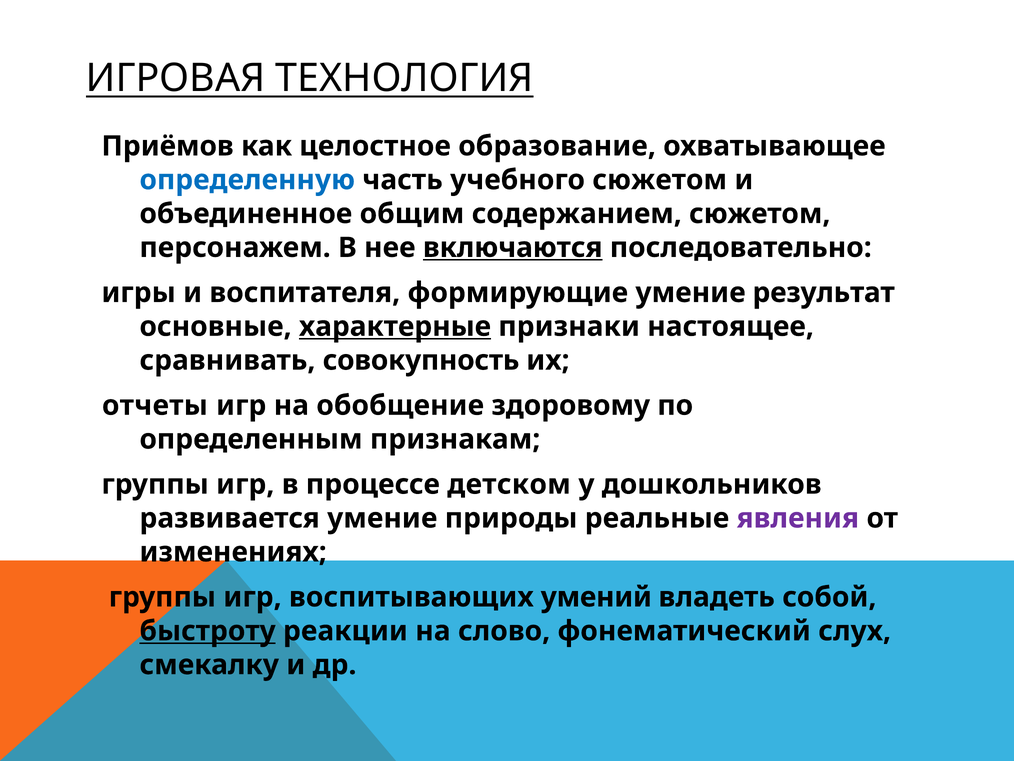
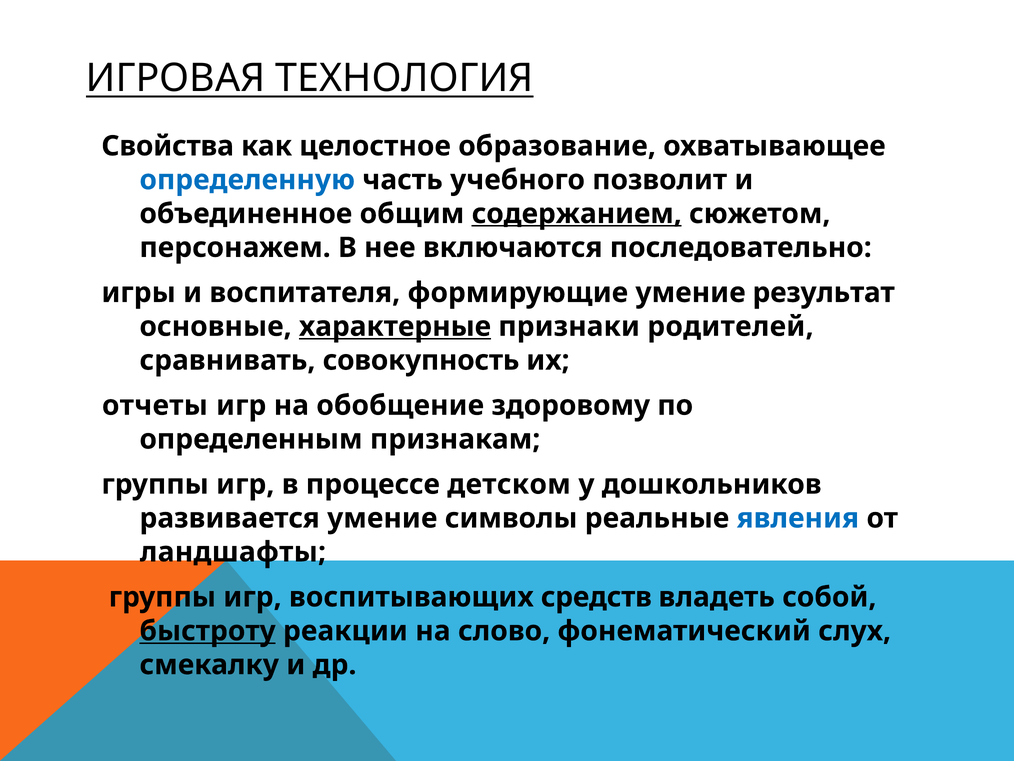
Приёмов: Приёмов -> Свойства (168, 146)
учебного сюжетом: сюжетом -> позволит (660, 180)
содержанием underline: none -> present (577, 214)
включаются underline: present -> none (513, 247)
настоящее: настоящее -> родителей (730, 326)
природы: природы -> символы (511, 518)
явления colour: purple -> blue (798, 518)
изменениях: изменениях -> ландшафты (233, 552)
умений: умений -> средств (596, 597)
